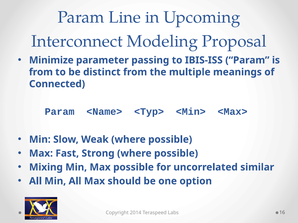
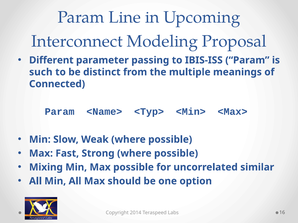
Minimize: Minimize -> Different (51, 60)
from: from -> such (41, 72)
